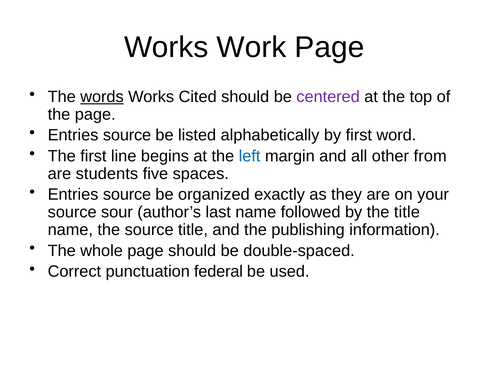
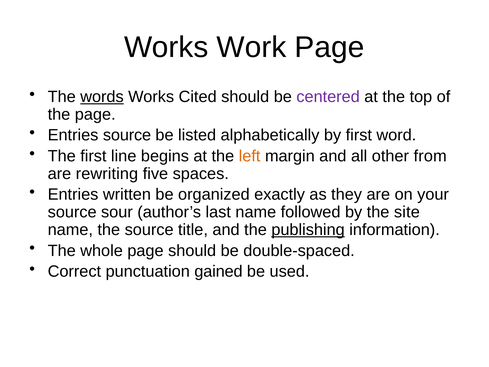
left colour: blue -> orange (250, 156)
students: students -> rewriting (107, 174)
source: source -> written (127, 194)
the title: title -> site (407, 212)
publishing underline: none -> present (308, 230)
federal: federal -> gained (218, 271)
